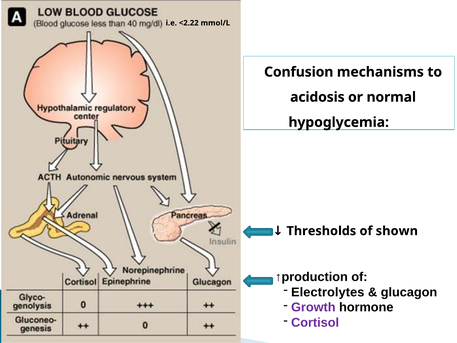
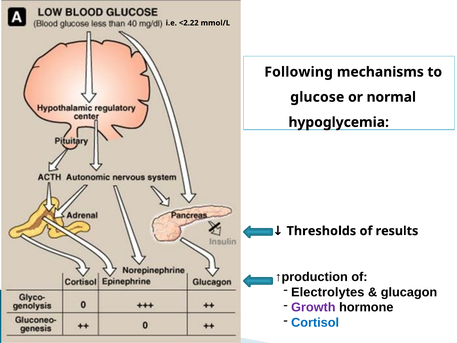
Confusion: Confusion -> Following (299, 72)
acidosis: acidosis -> glucose (317, 97)
shown: shown -> results (397, 231)
Cortisol colour: purple -> blue (315, 322)
